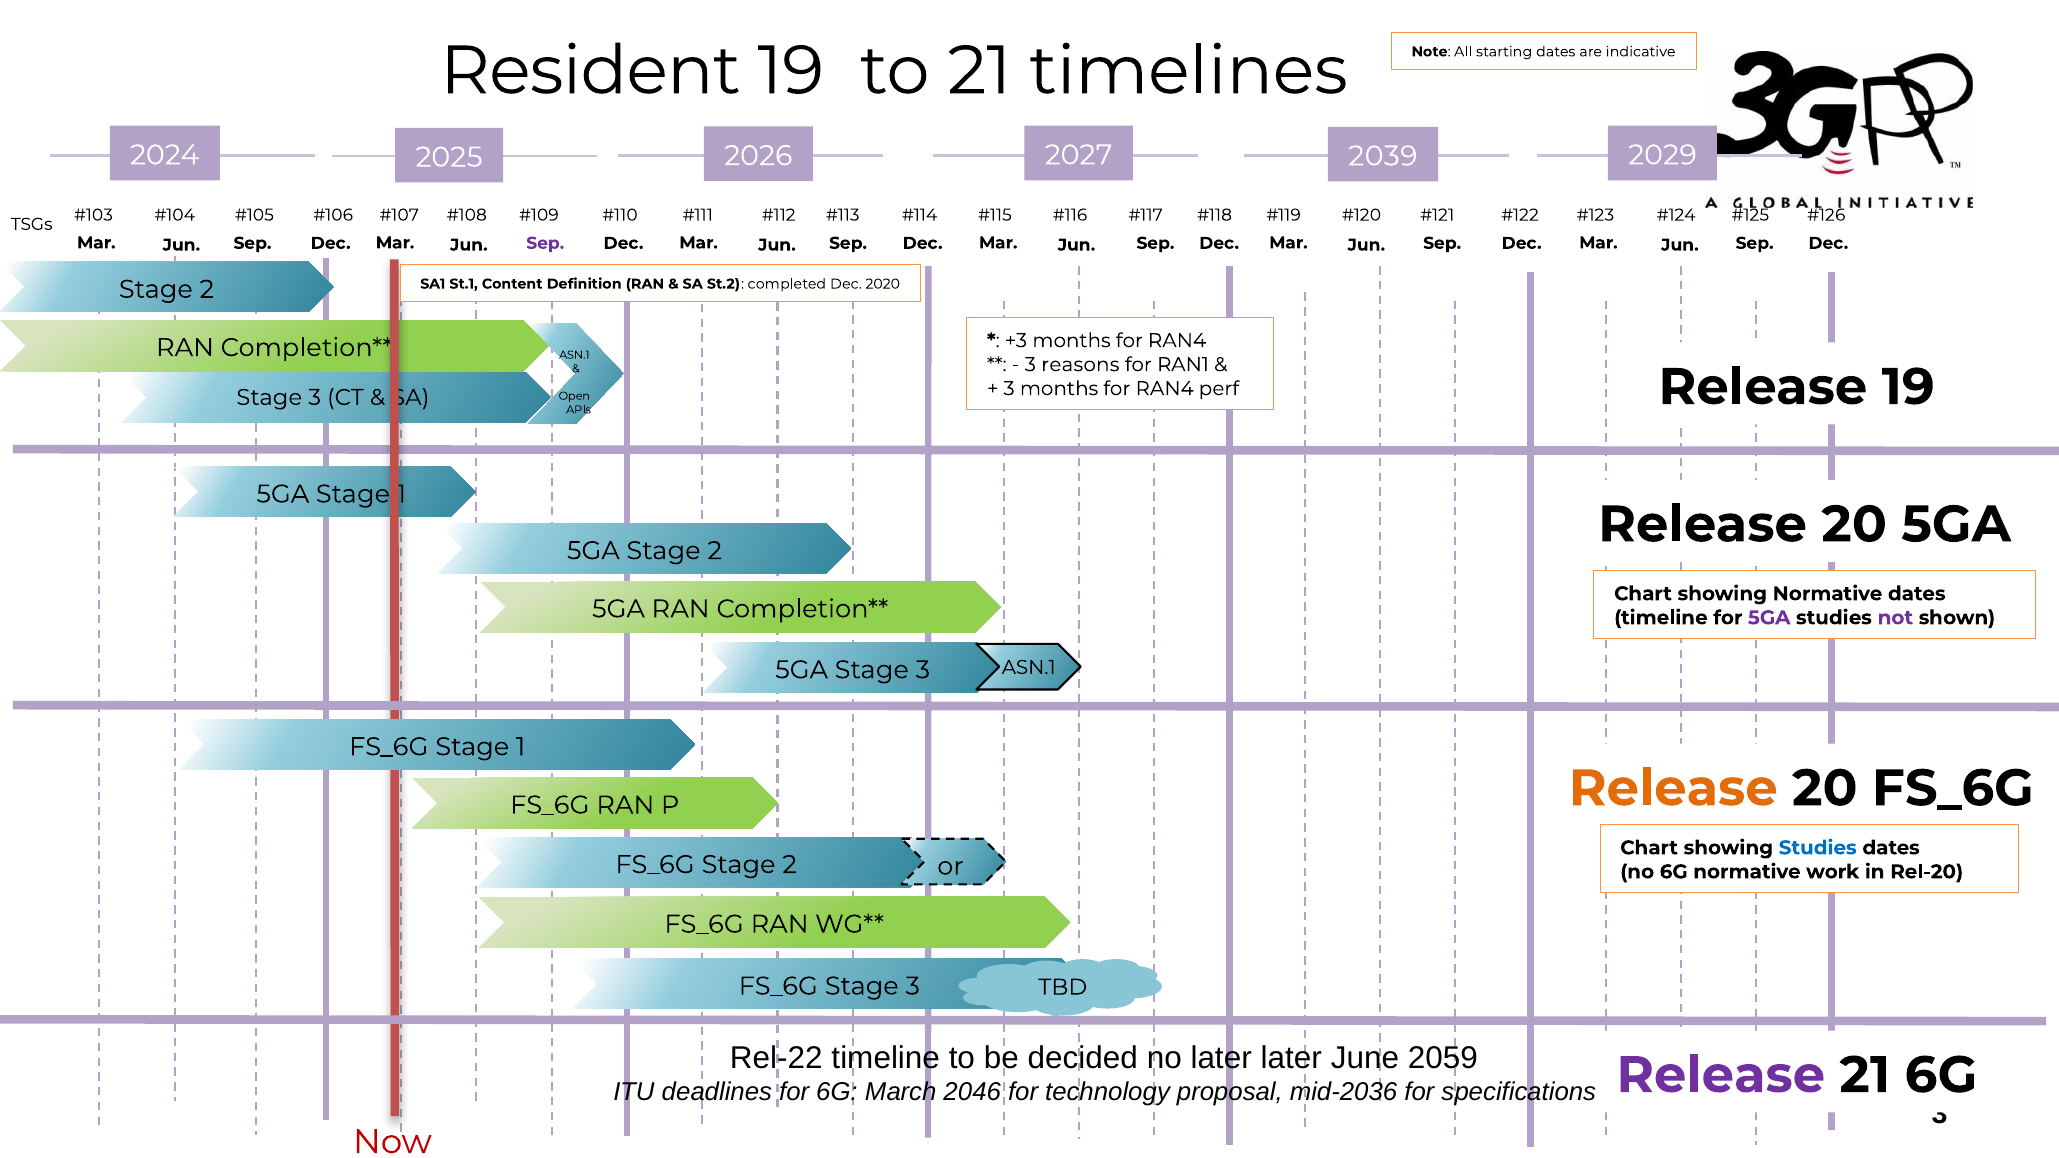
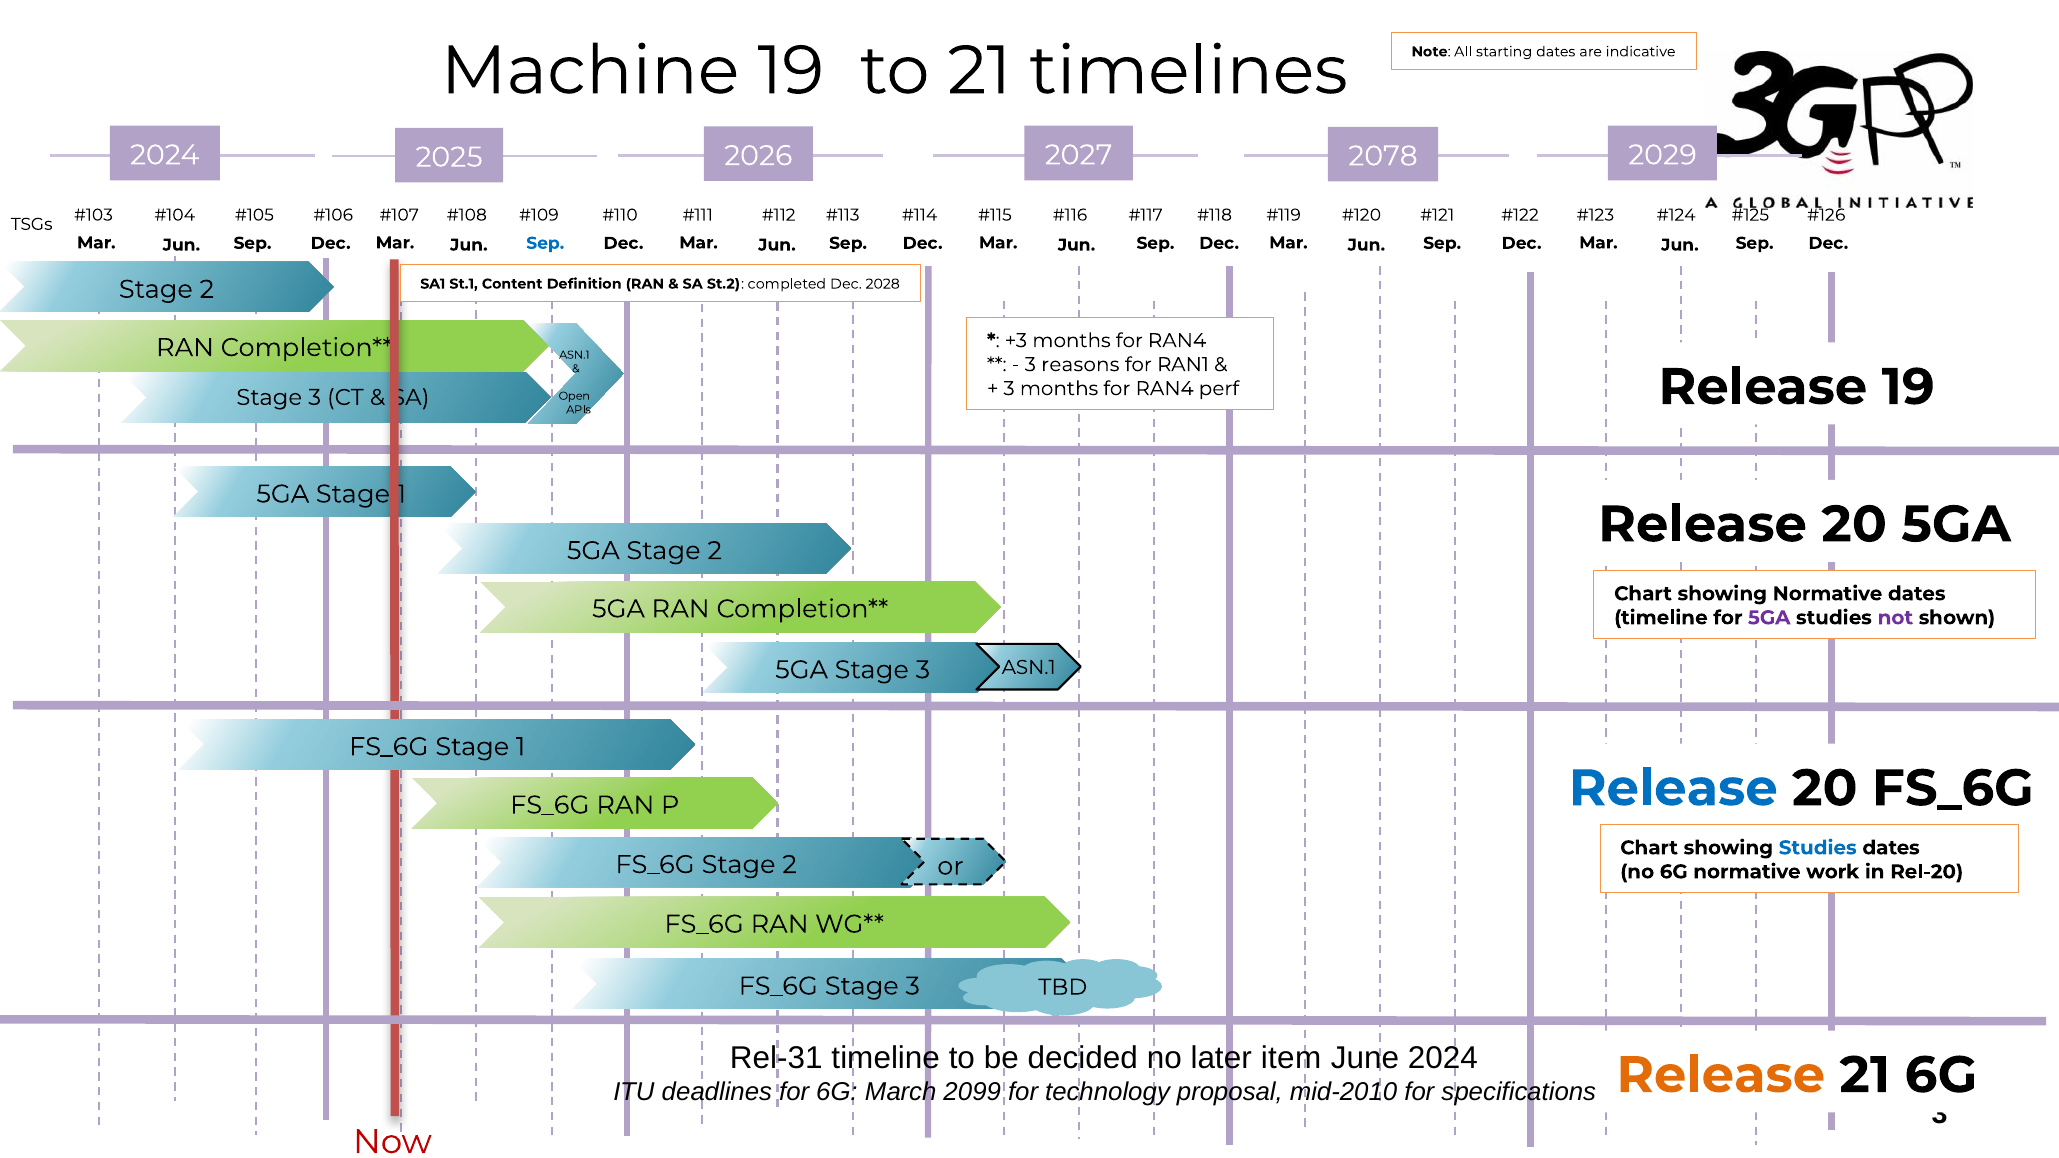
Resident: Resident -> Machine (590, 71)
2039: 2039 -> 2078 (1383, 156)
Sep colour: purple -> blue (545, 243)
2020: 2020 -> 2028 (883, 284)
Release colour: orange -> blue (1673, 788)
Rel-22: Rel-22 -> Rel-31 (776, 1059)
later later: later -> item (1291, 1059)
June 2059: 2059 -> 2024 (1443, 1059)
Release colour: purple -> orange (1721, 1075)
2046: 2046 -> 2099 (972, 1093)
mid-2036: mid-2036 -> mid-2010 (1343, 1093)
